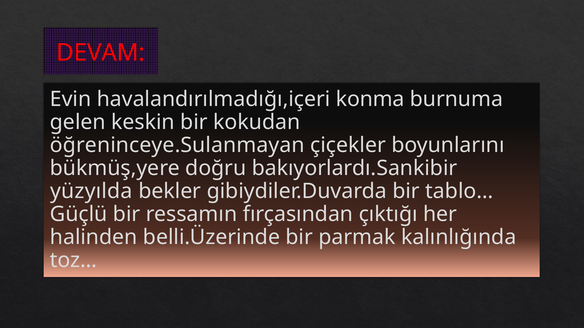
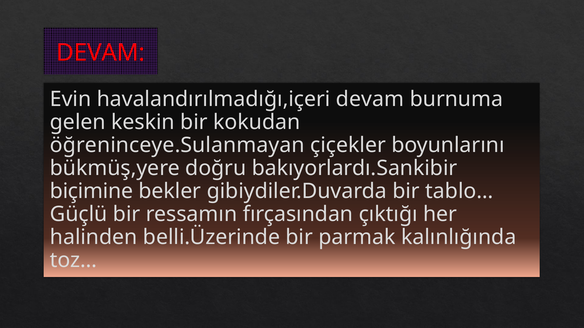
havalandırılmadığı,içeri konma: konma -> devam (370, 99)
yüzyılda: yüzyılda -> biçimine (91, 191)
